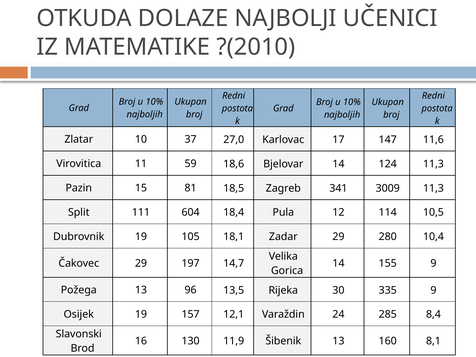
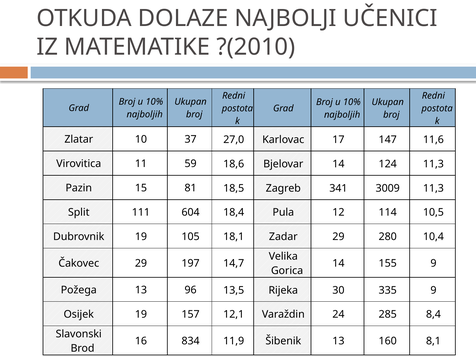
130: 130 -> 834 (191, 341)
